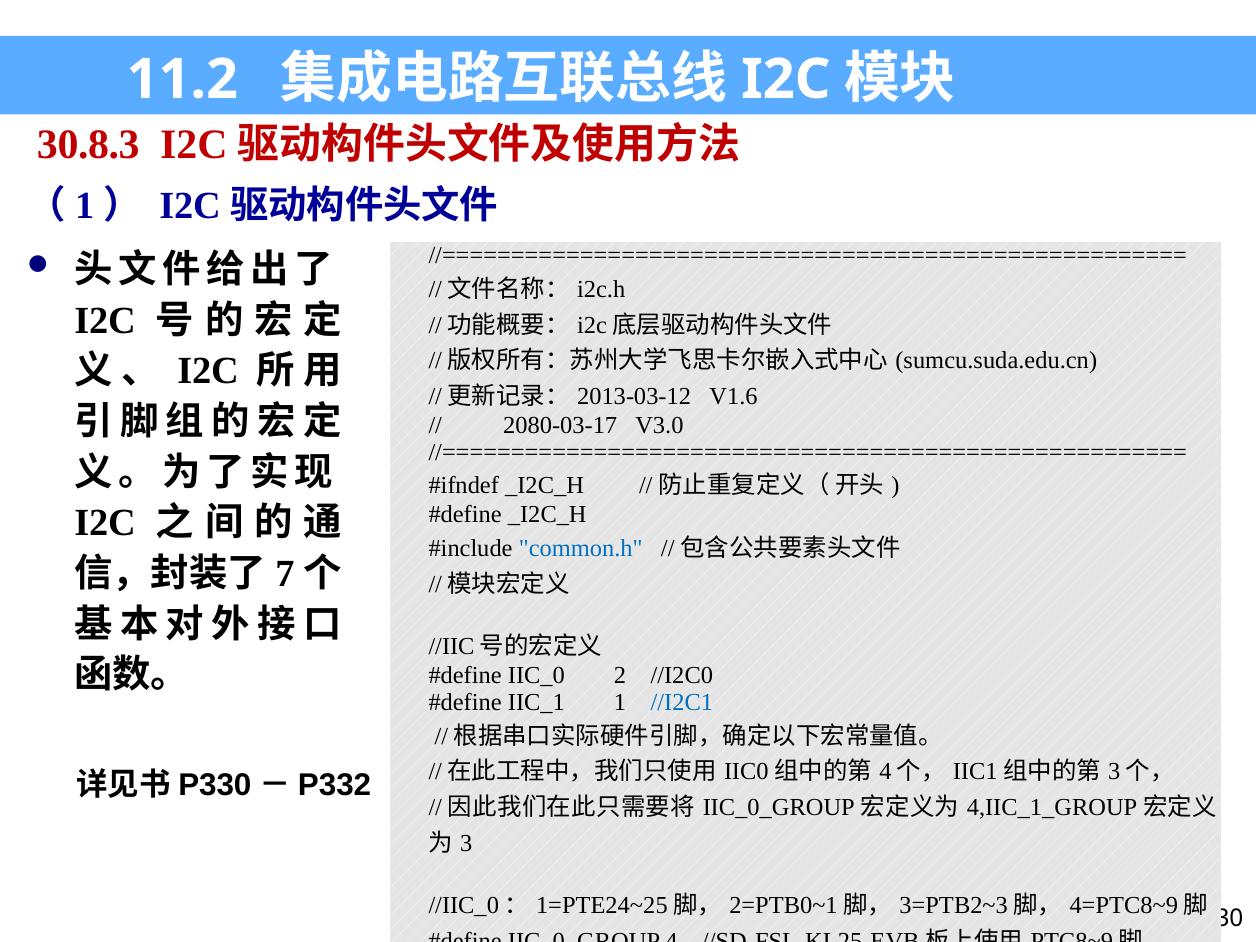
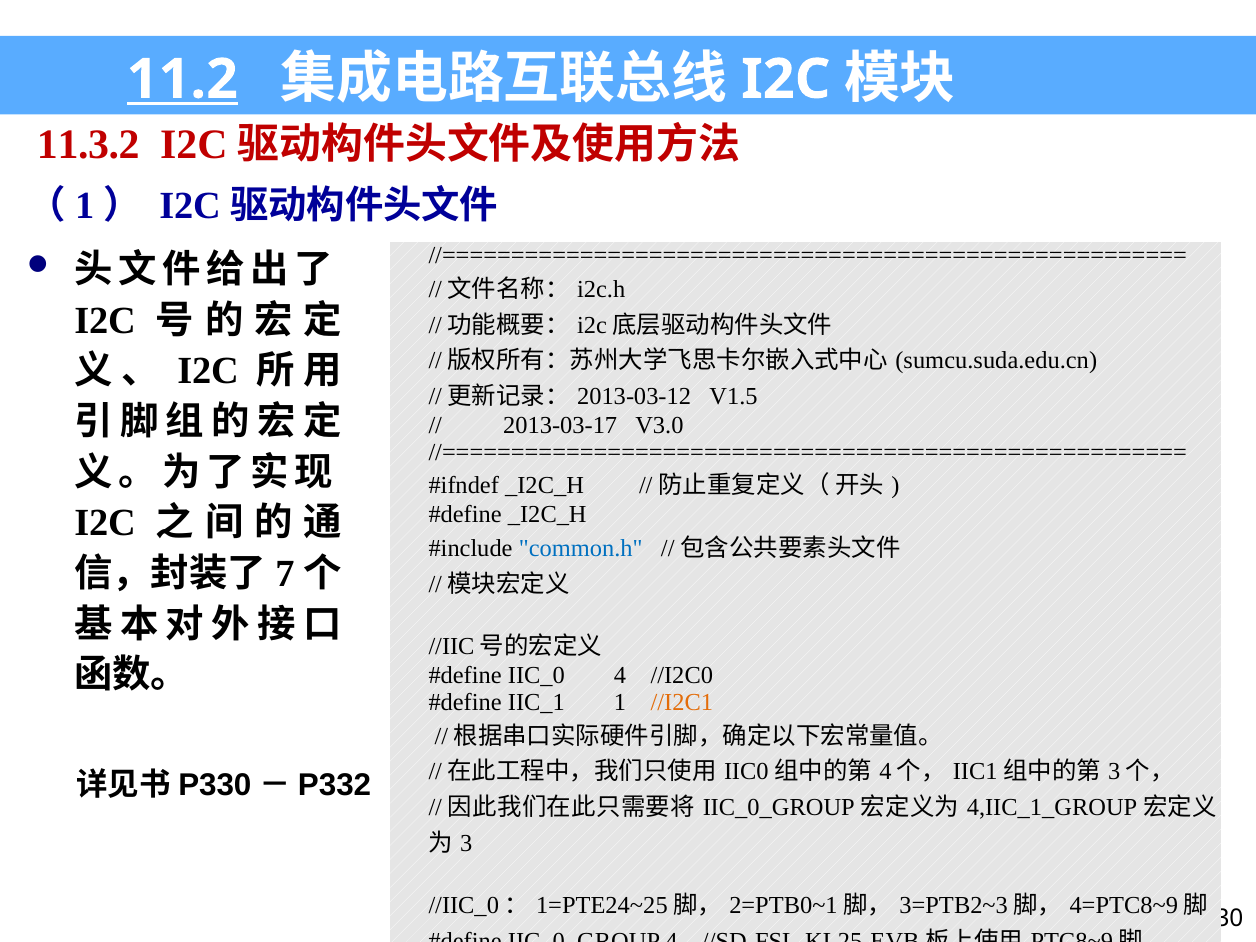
11.2 underline: none -> present (182, 79)
30.8.3: 30.8.3 -> 11.3.2 (88, 145)
V1.6: V1.6 -> V1.5 (734, 396)
2080-03-17: 2080-03-17 -> 2013-03-17 (560, 425)
2: 2 -> 4 (620, 676)
//I2C1 colour: blue -> orange (682, 703)
